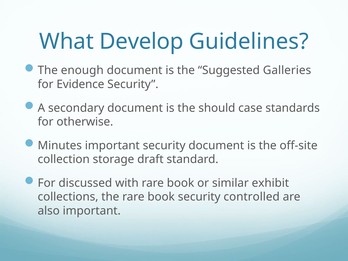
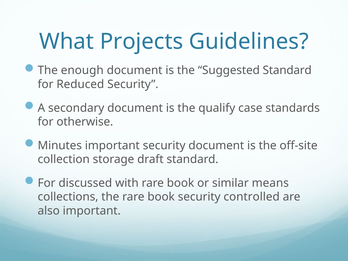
Develop: Develop -> Projects (141, 41)
Suggested Galleries: Galleries -> Standard (287, 70)
Evidence: Evidence -> Reduced (80, 84)
should: should -> qualify (217, 108)
exhibit: exhibit -> means (270, 183)
